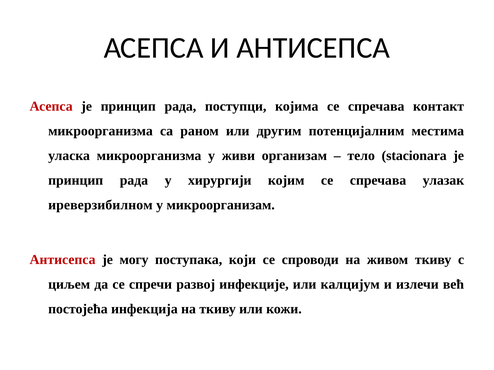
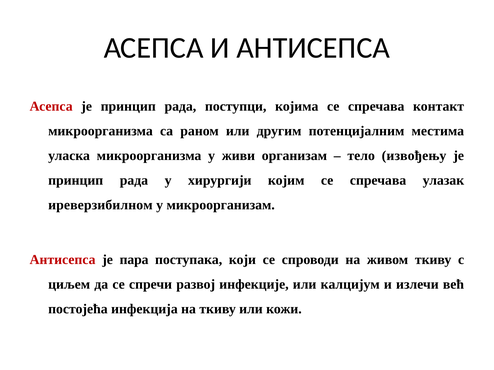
stacionara: stacionara -> извођењу (414, 156)
могу: могу -> пара (134, 260)
